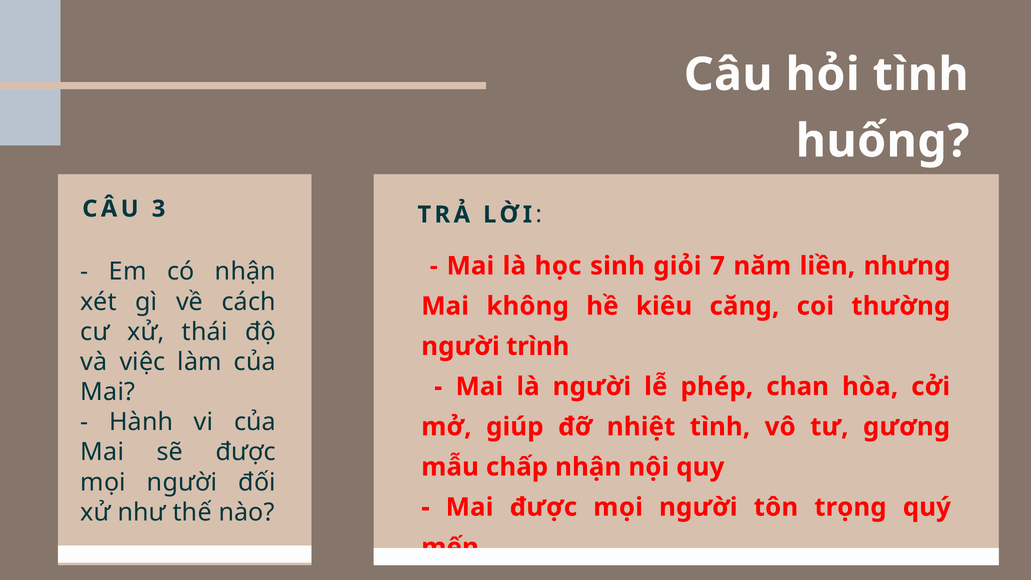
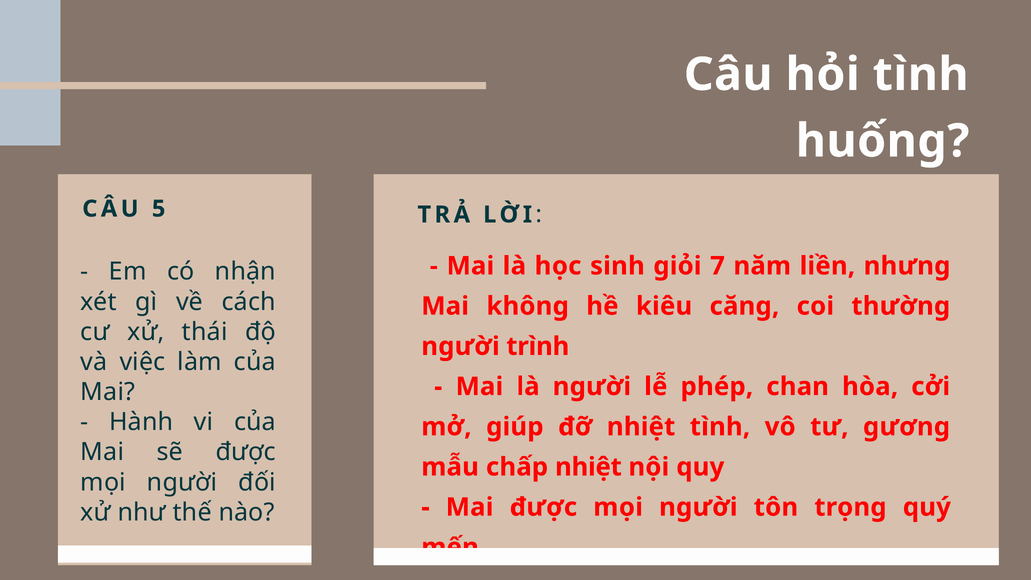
3: 3 -> 5 (159, 209)
chấp nhận: nhận -> nhiệt (588, 467)
